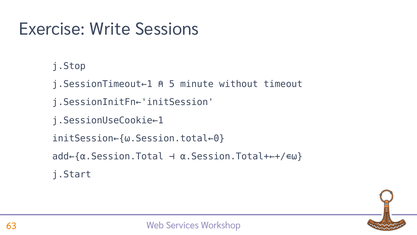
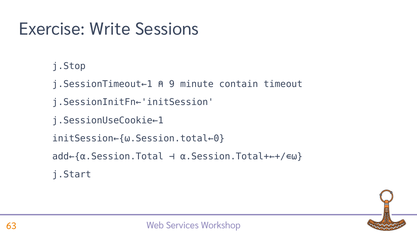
5: 5 -> 9 (172, 84)
without: without -> contain (239, 84)
